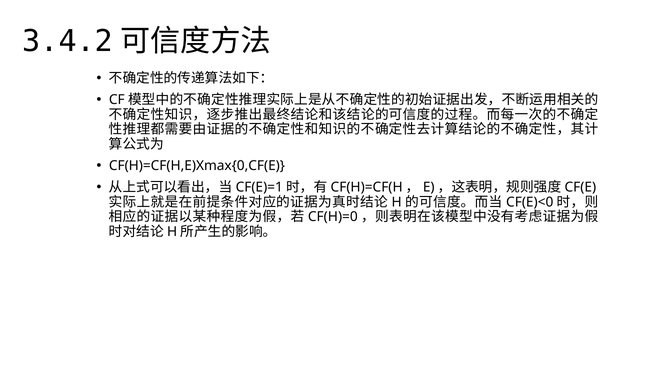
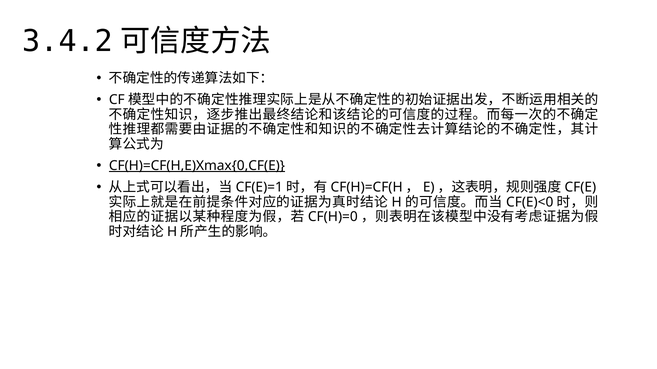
CF(H)=CF(H,E)Xmax{0,CF(E underline: none -> present (197, 166)
